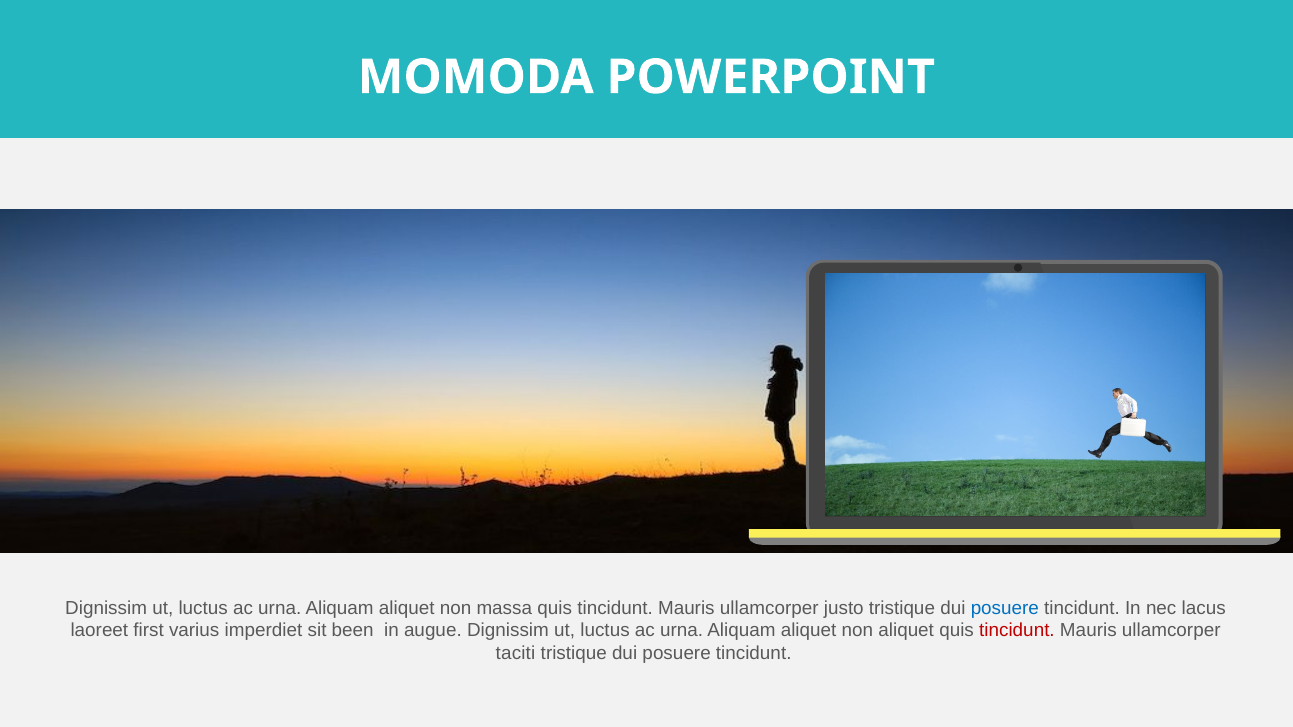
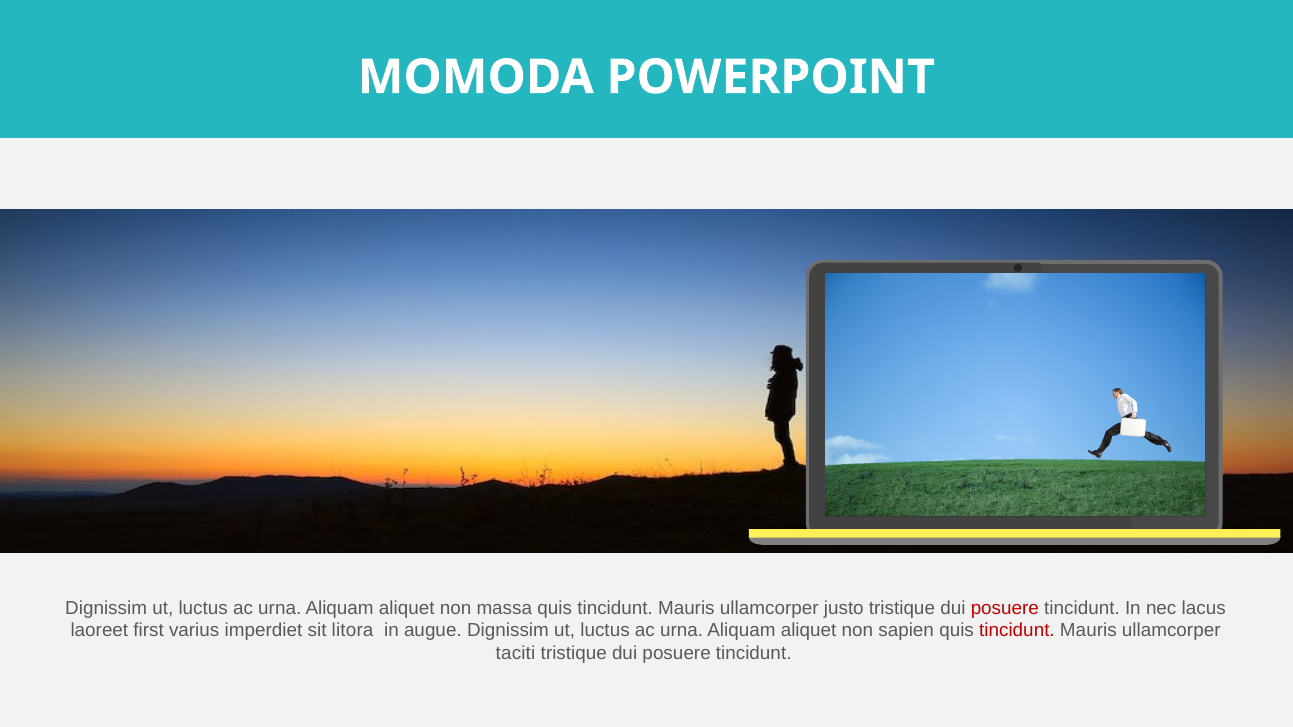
posuere colour: blue -> red (1005, 608)
been: been -> litora (353, 631)
non aliquet: aliquet -> sapien (906, 631)
